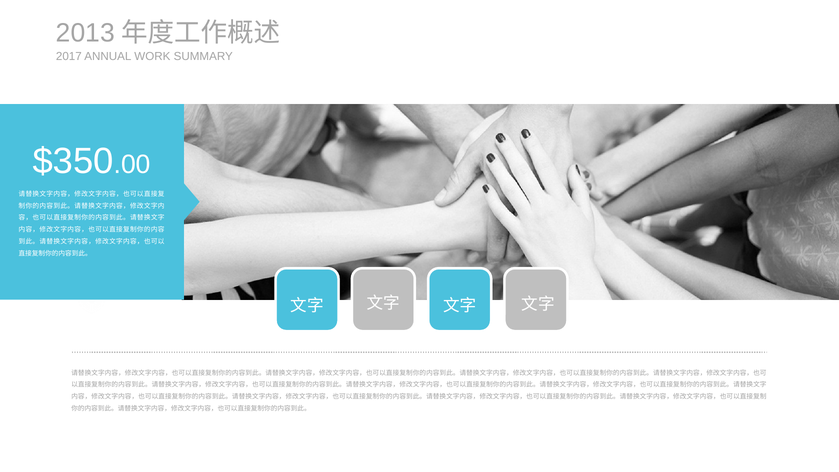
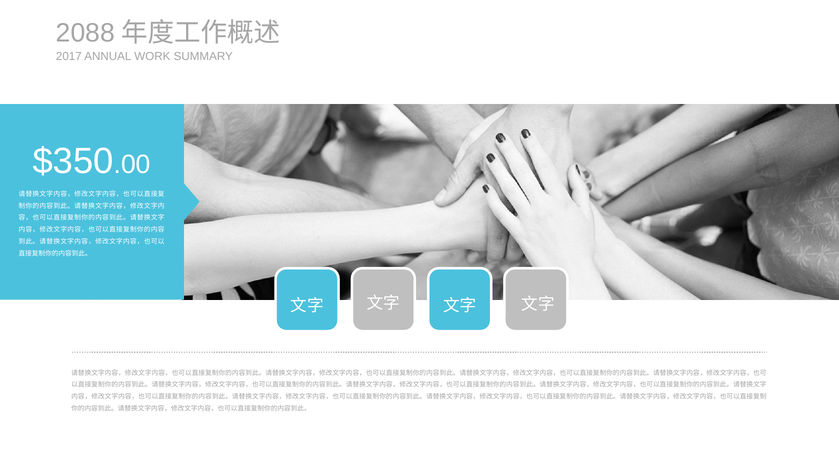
2013: 2013 -> 2088 (85, 33)
